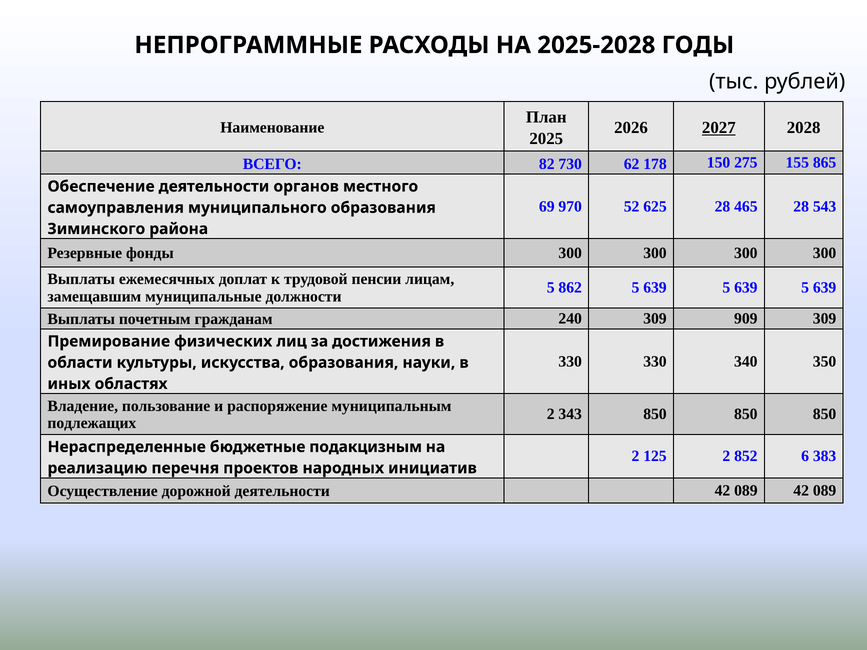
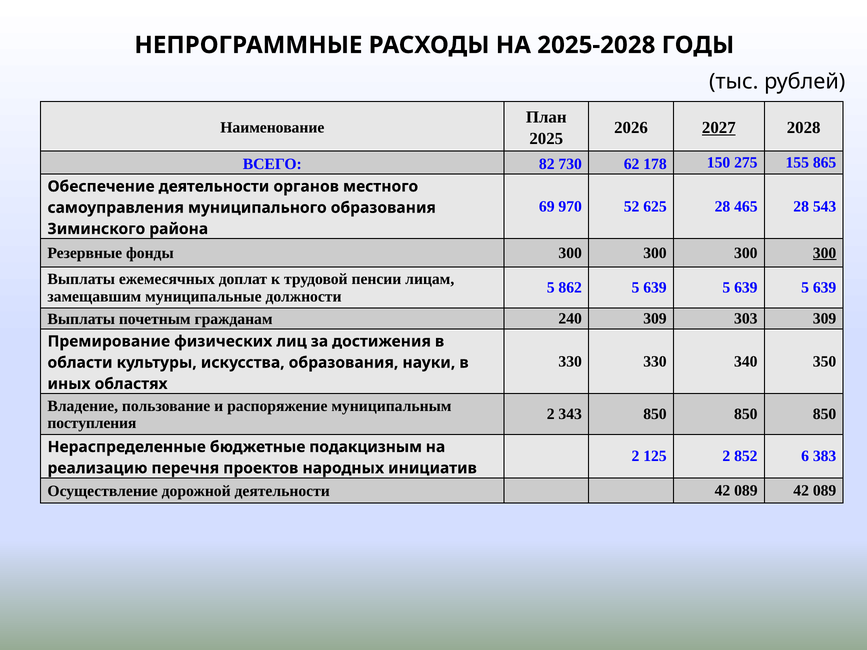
300 underline: none -> present (825, 253)
909: 909 -> 303 (746, 319)
подлежащих: подлежащих -> поступления (92, 423)
